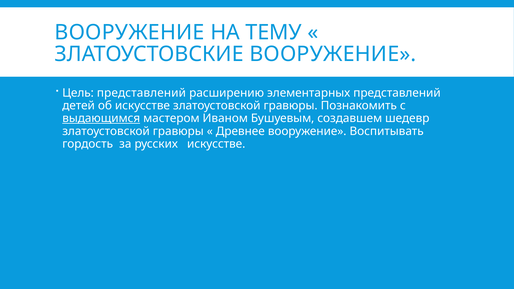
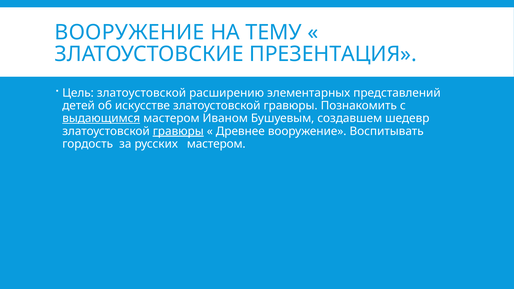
ЗЛАТОУСТОВСКИЕ ВООРУЖЕНИЕ: ВООРУЖЕНИЕ -> ПРЕЗЕНТАЦИЯ (333, 54)
Цель представлений: представлений -> златоустовской (141, 93)
гравюры underline: none -> present (178, 131)
русских искусстве: искусстве -> мастером (216, 144)
